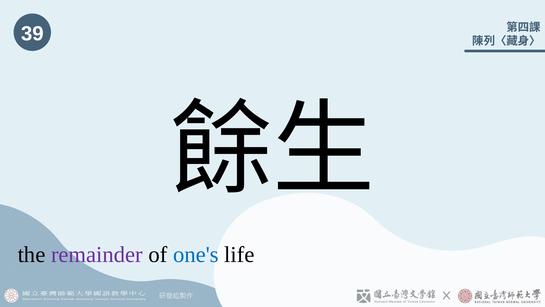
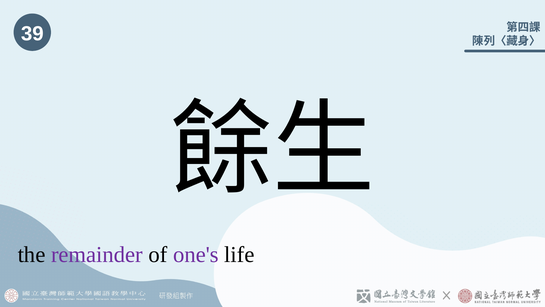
one's colour: blue -> purple (196, 254)
